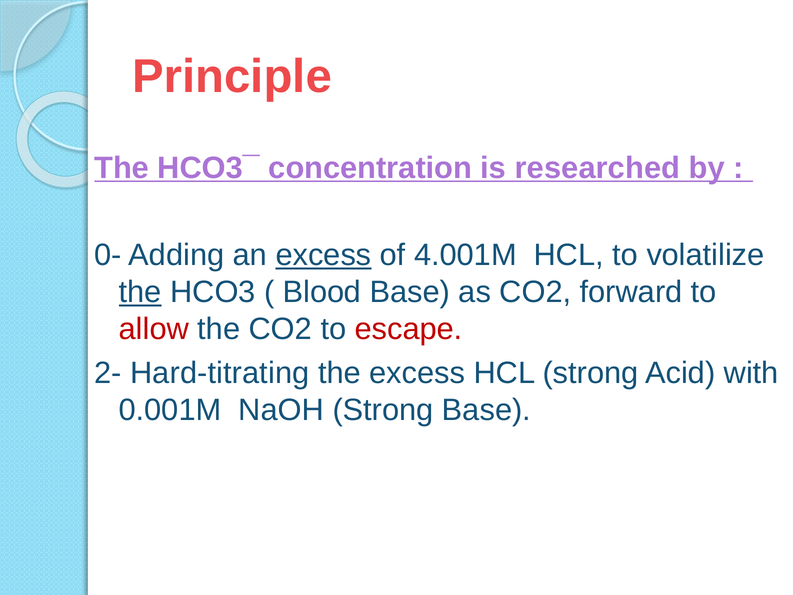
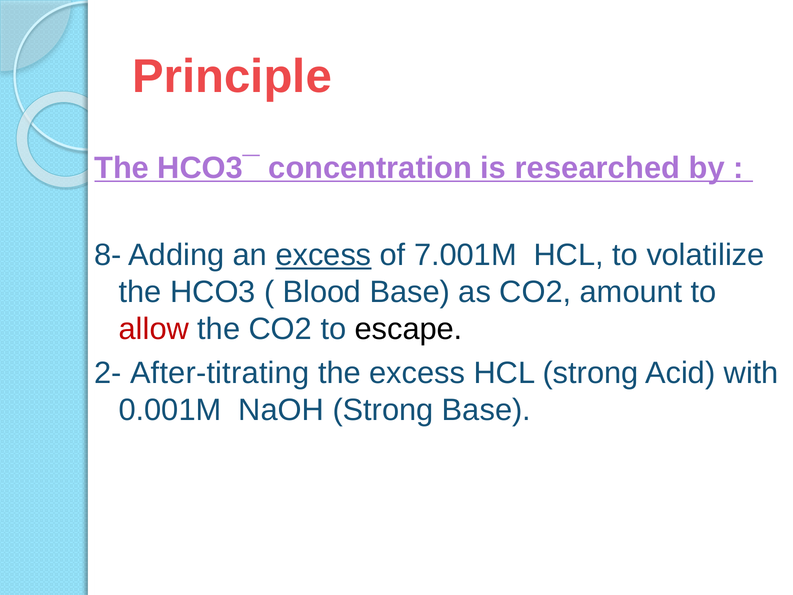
0-: 0- -> 8- (108, 255)
4.001M: 4.001M -> 7.001M (465, 255)
the underline: present -> none (140, 292)
forward: forward -> amount (631, 292)
escape colour: red -> black (409, 329)
Hard-titrating: Hard-titrating -> After-titrating (220, 373)
